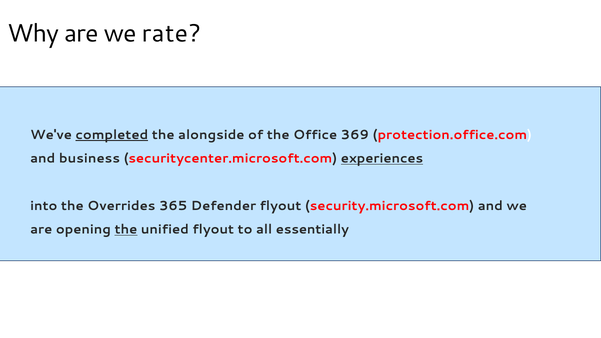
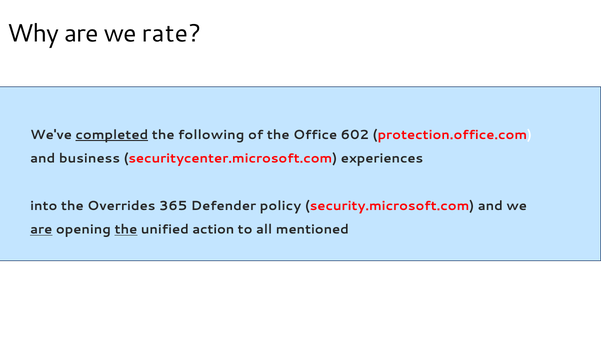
alongside: alongside -> following (211, 135)
369: 369 -> 602 (355, 135)
experiences underline: present -> none (382, 159)
Defender flyout: flyout -> policy (280, 206)
are underline: none -> present (41, 230)
unified flyout: flyout -> action (213, 230)
essentially: essentially -> mentioned (312, 230)
